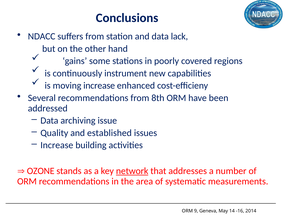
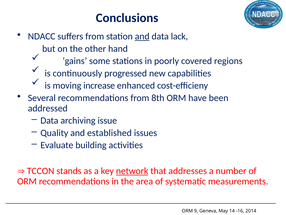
and underline: none -> present (142, 36)
instrument: instrument -> progressed (126, 73)
Increase: Increase -> Evaluate (57, 145)
OZONE: OZONE -> TCCON (41, 171)
